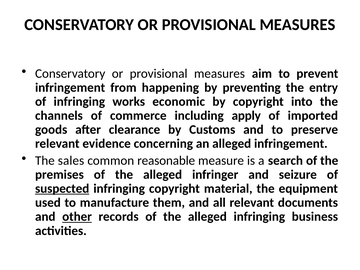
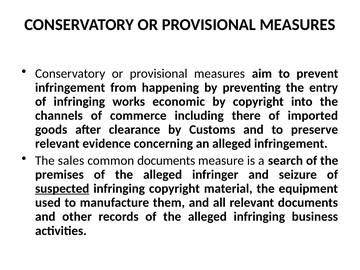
apply: apply -> there (246, 116)
common reasonable: reasonable -> documents (166, 161)
other underline: present -> none (77, 217)
